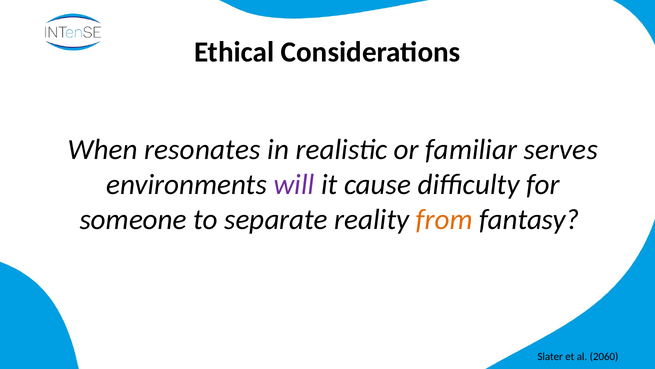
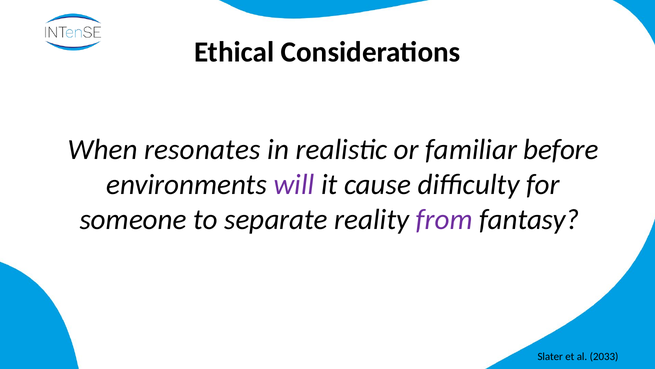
serves: serves -> before (561, 150)
from colour: orange -> purple (444, 220)
2060: 2060 -> 2033 (604, 356)
